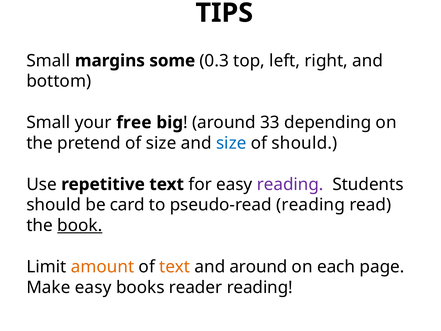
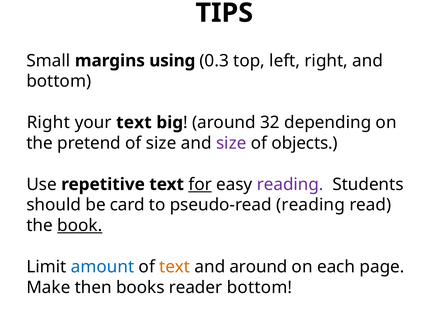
some: some -> using (172, 61)
Small: Small -> Right (48, 122)
your free: free -> text (134, 122)
33: 33 -> 32 (270, 122)
size colour: blue -> purple (231, 143)
of should: should -> objects (305, 143)
for underline: none -> present (200, 184)
amount colour: orange -> blue (103, 267)
Make easy: easy -> then (93, 287)
reader reading: reading -> bottom (260, 287)
